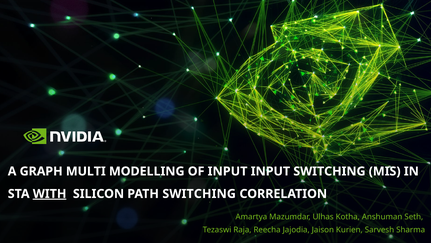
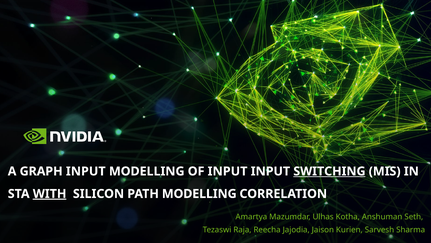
GRAPH MULTI: MULTI -> INPUT (86, 171)
SWITCHING underline: none -> present (329, 171)
PATH SWITCHING: SWITCHING -> MODELLING (199, 193)
